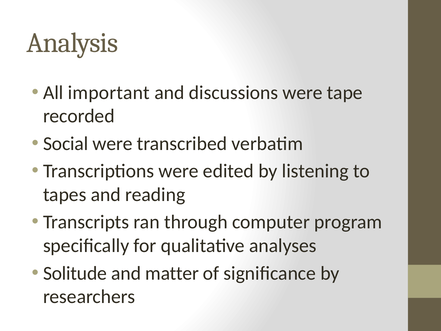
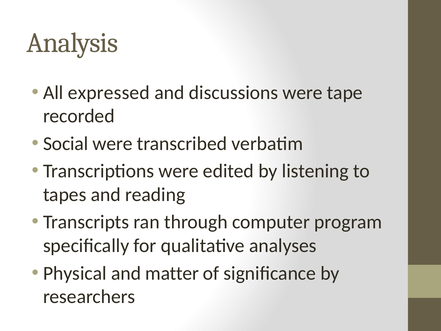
important: important -> expressed (109, 93)
Solitude: Solitude -> Physical (75, 273)
